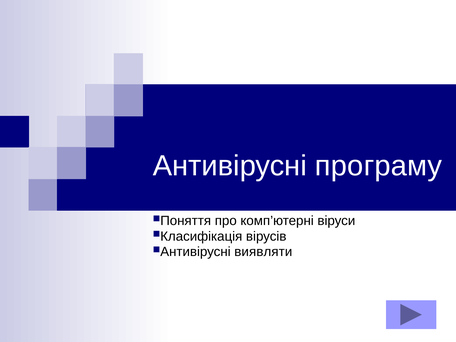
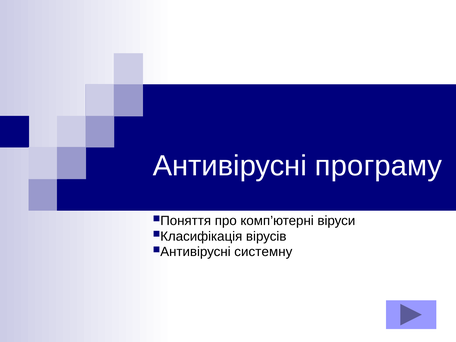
виявляти: виявляти -> системну (263, 252)
